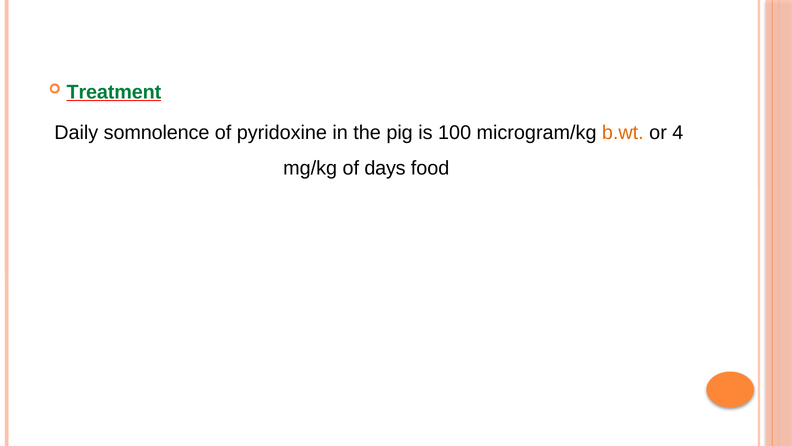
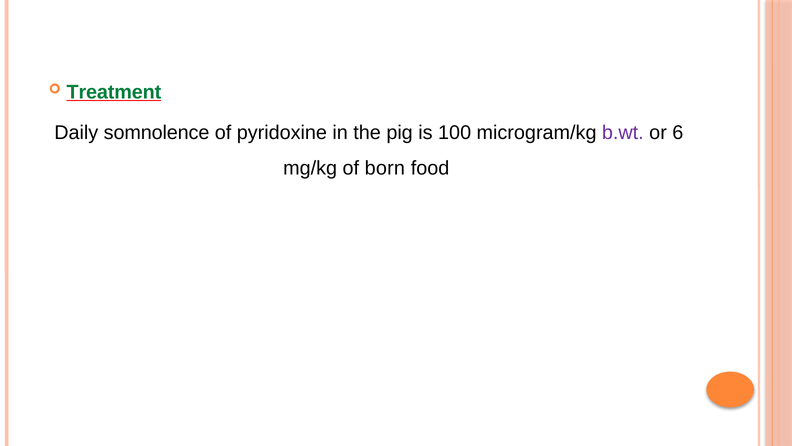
b.wt colour: orange -> purple (623, 132)
4: 4 -> 6 (678, 132)
days: days -> born (385, 168)
